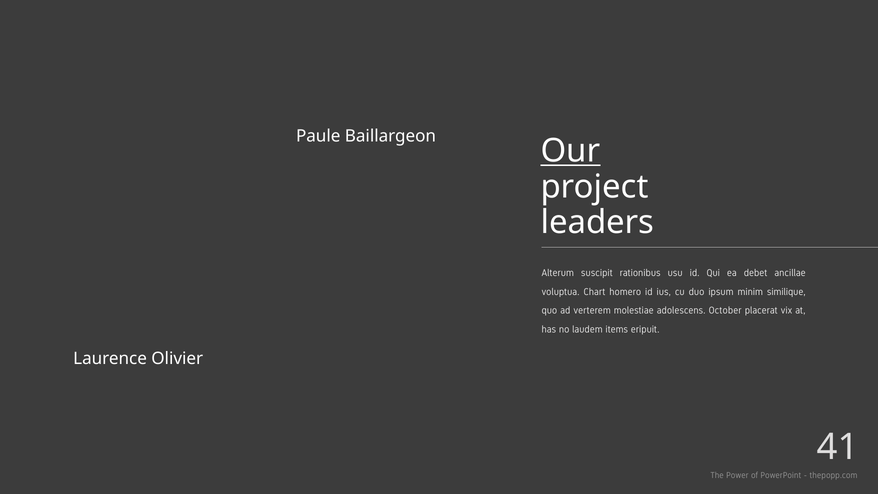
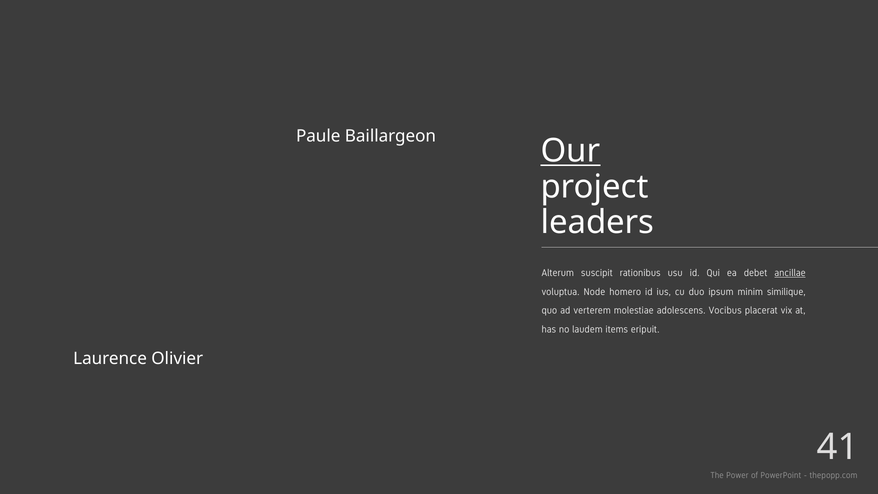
ancillae underline: none -> present (790, 273)
Chart: Chart -> Node (594, 292)
October: October -> Vocibus (725, 311)
